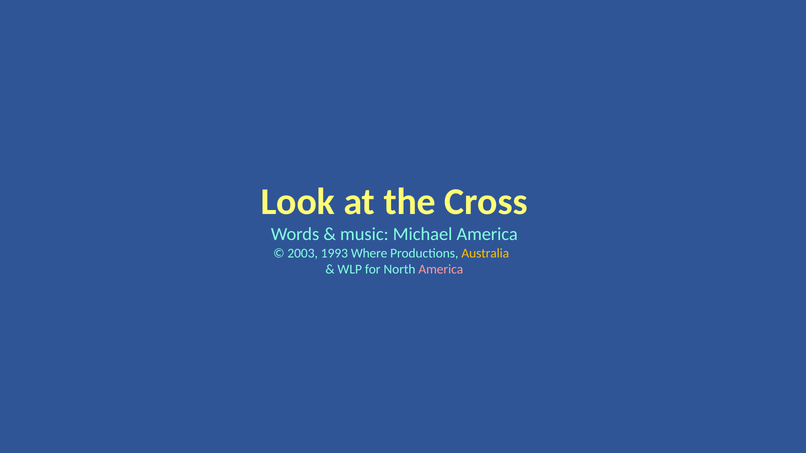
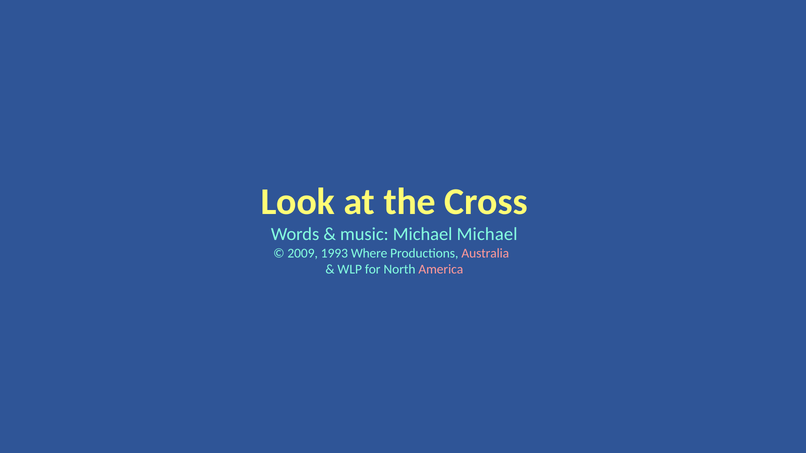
Michael America: America -> Michael (487, 235)
2003: 2003 -> 2009 (303, 253)
Australia colour: yellow -> pink (485, 253)
